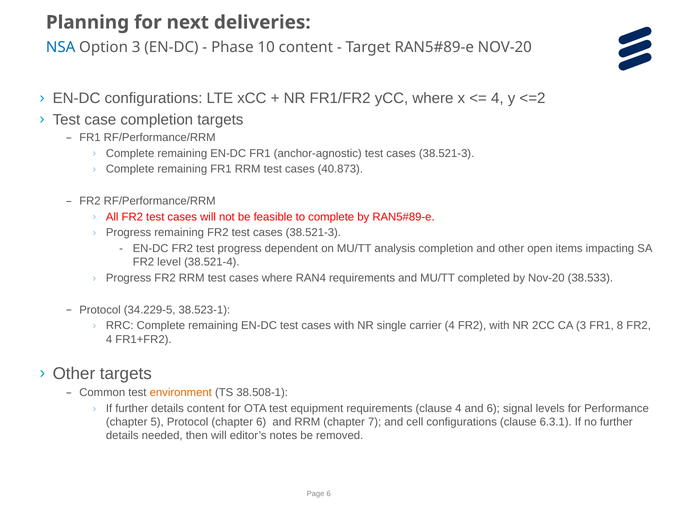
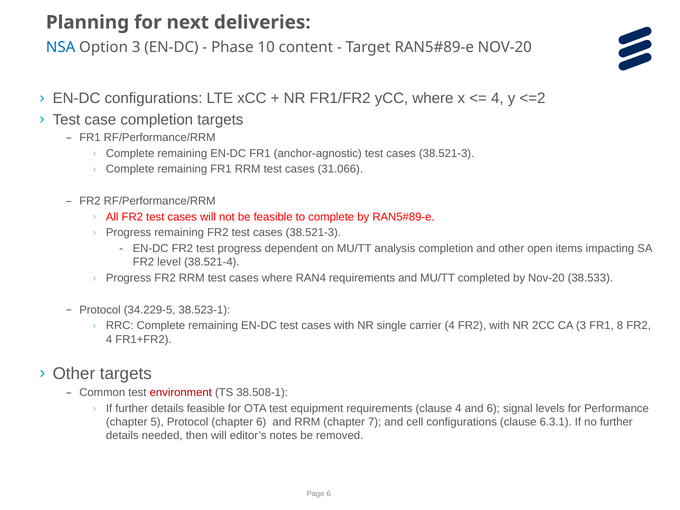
40.873: 40.873 -> 31.066 (340, 169)
environment colour: orange -> red (181, 393)
details content: content -> feasible (206, 408)
